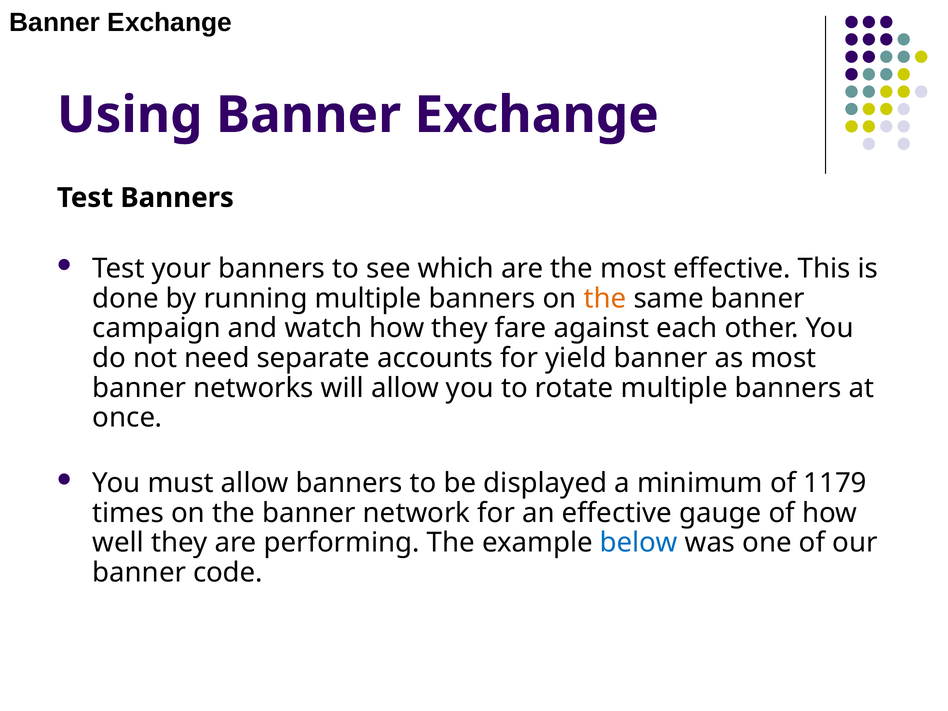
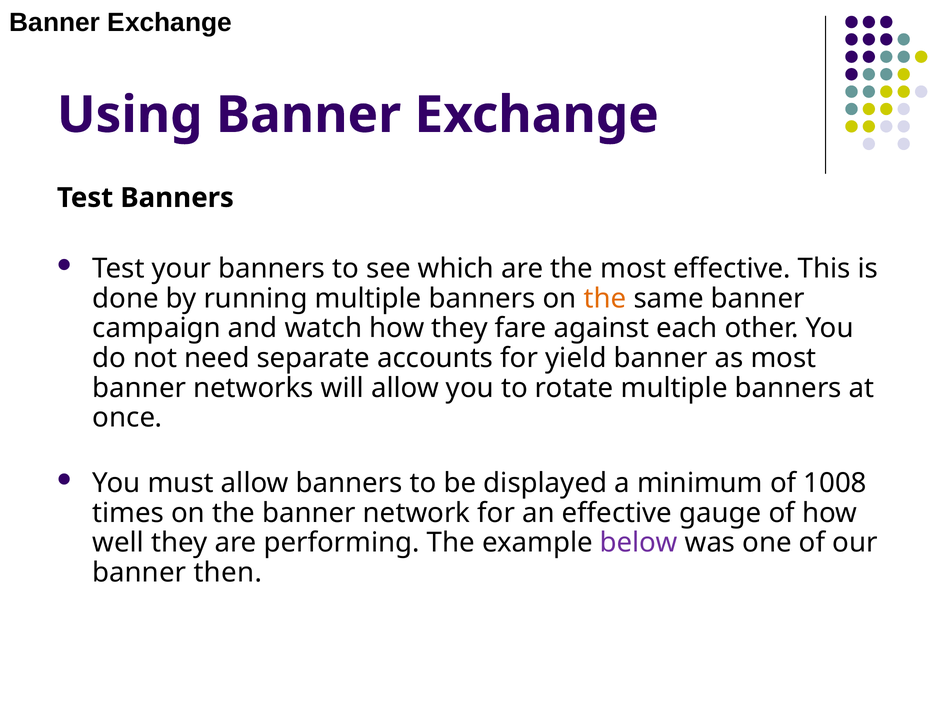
1179: 1179 -> 1008 (835, 483)
below colour: blue -> purple (639, 543)
code: code -> then (228, 573)
